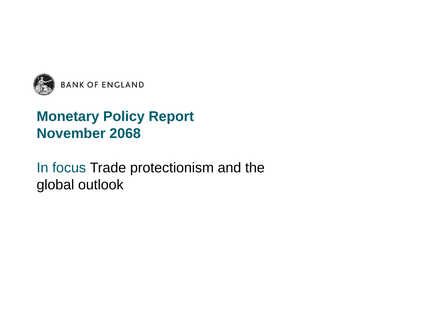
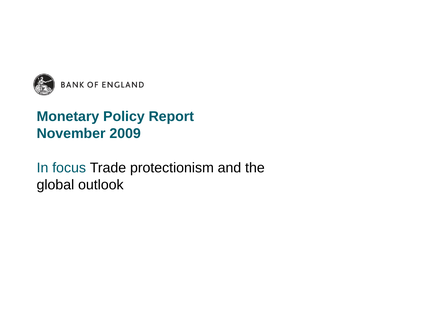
2068: 2068 -> 2009 (125, 134)
